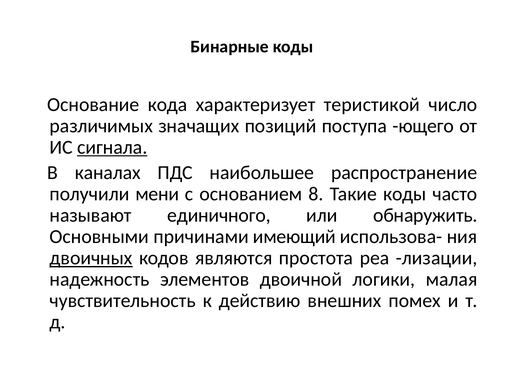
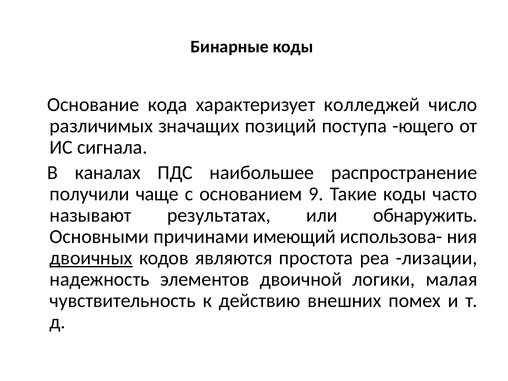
теристикой: теристикой -> колледжей (372, 105)
сигнала underline: present -> none (112, 147)
мени: мени -> чаще (157, 194)
8: 8 -> 9 (316, 194)
единичного: единичного -> результатах (219, 215)
